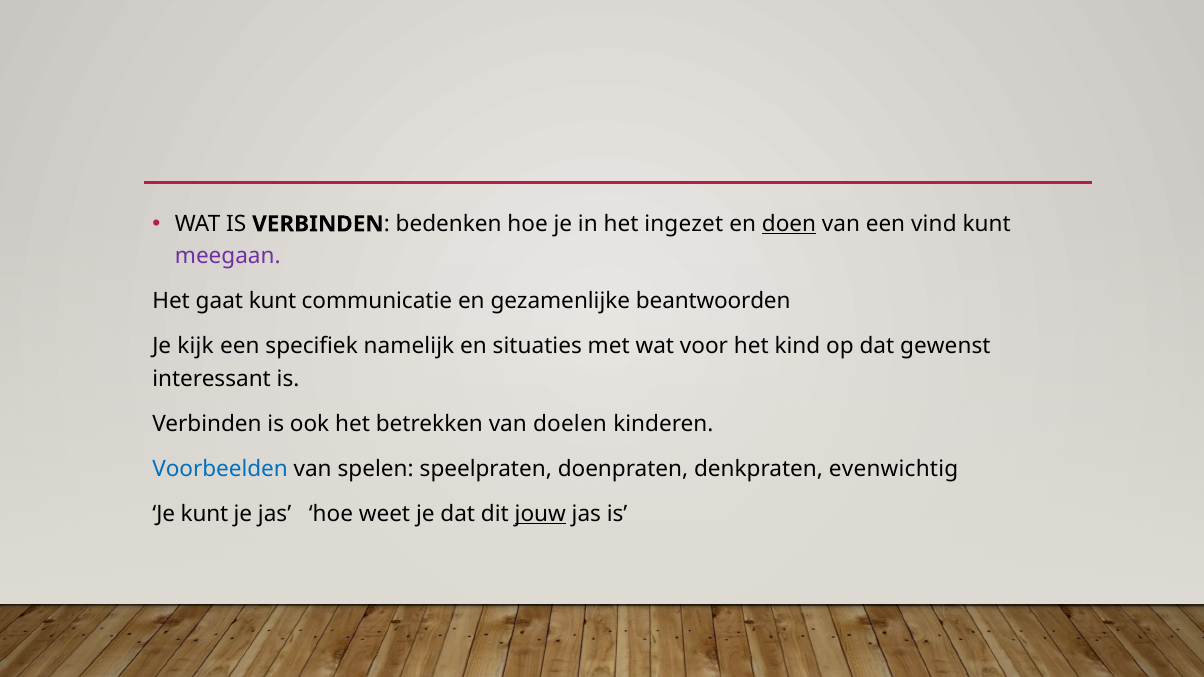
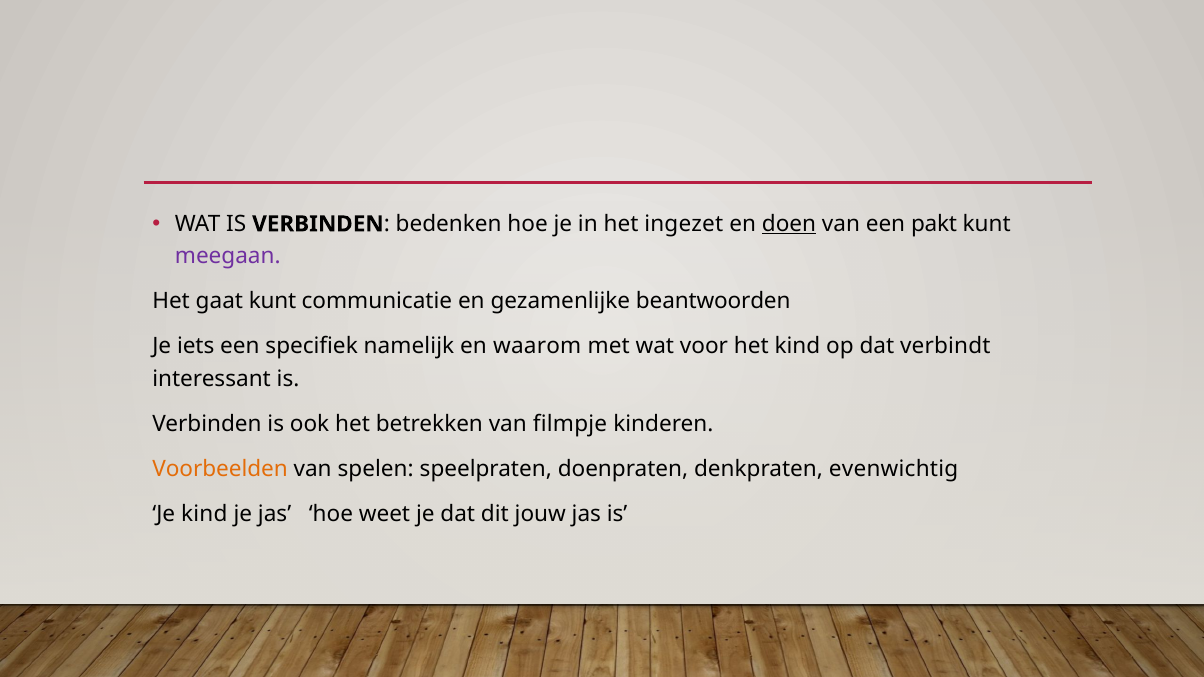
vind: vind -> pakt (934, 224)
kijk: kijk -> iets (196, 347)
situaties: situaties -> waarom (537, 347)
gewenst: gewenst -> verbindt (945, 347)
doelen: doelen -> filmpje (570, 424)
Voorbeelden colour: blue -> orange (220, 469)
Je kunt: kunt -> kind (204, 514)
jouw underline: present -> none (540, 514)
